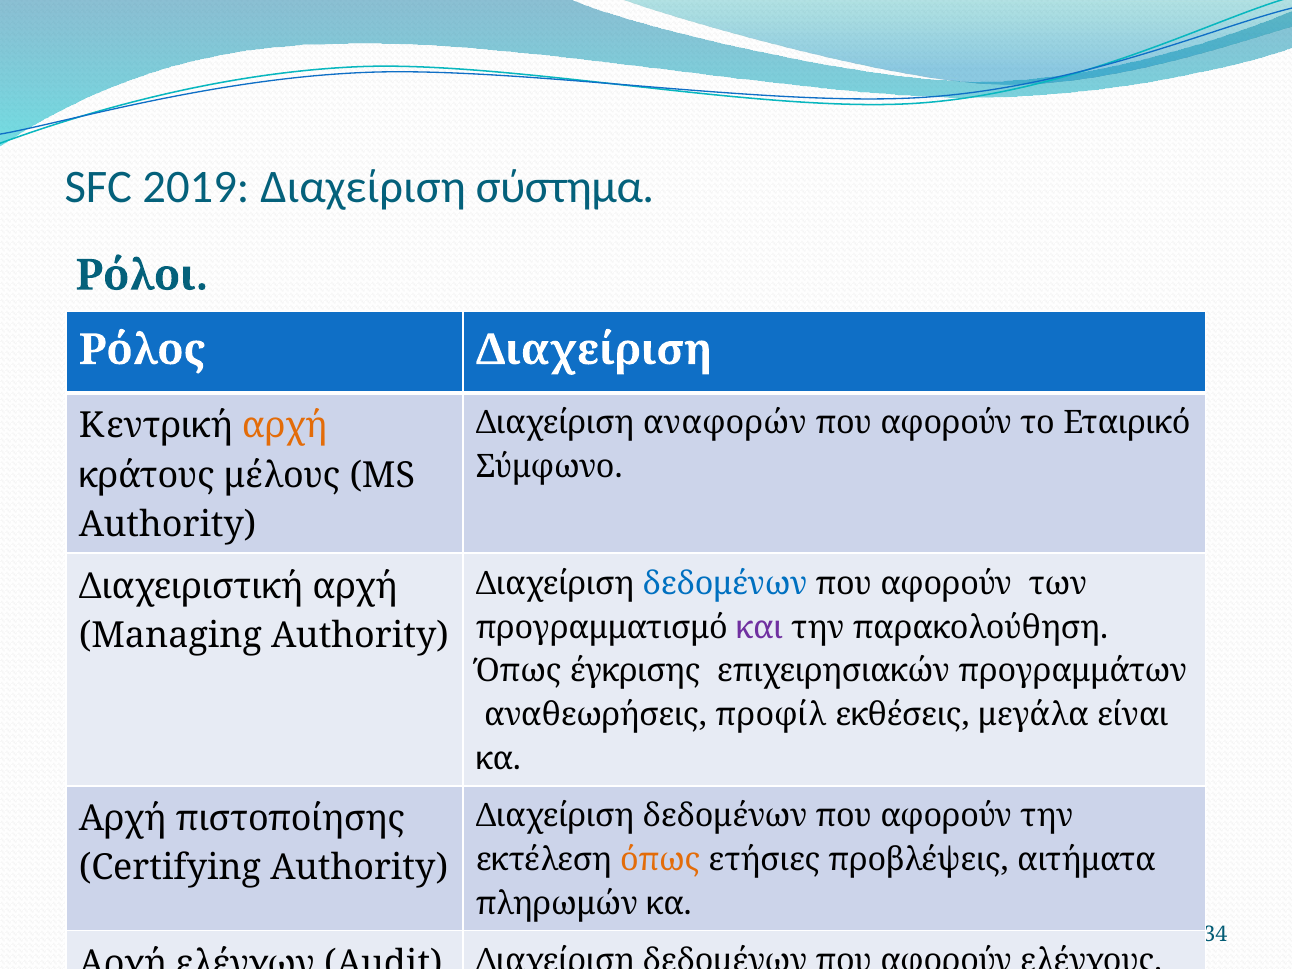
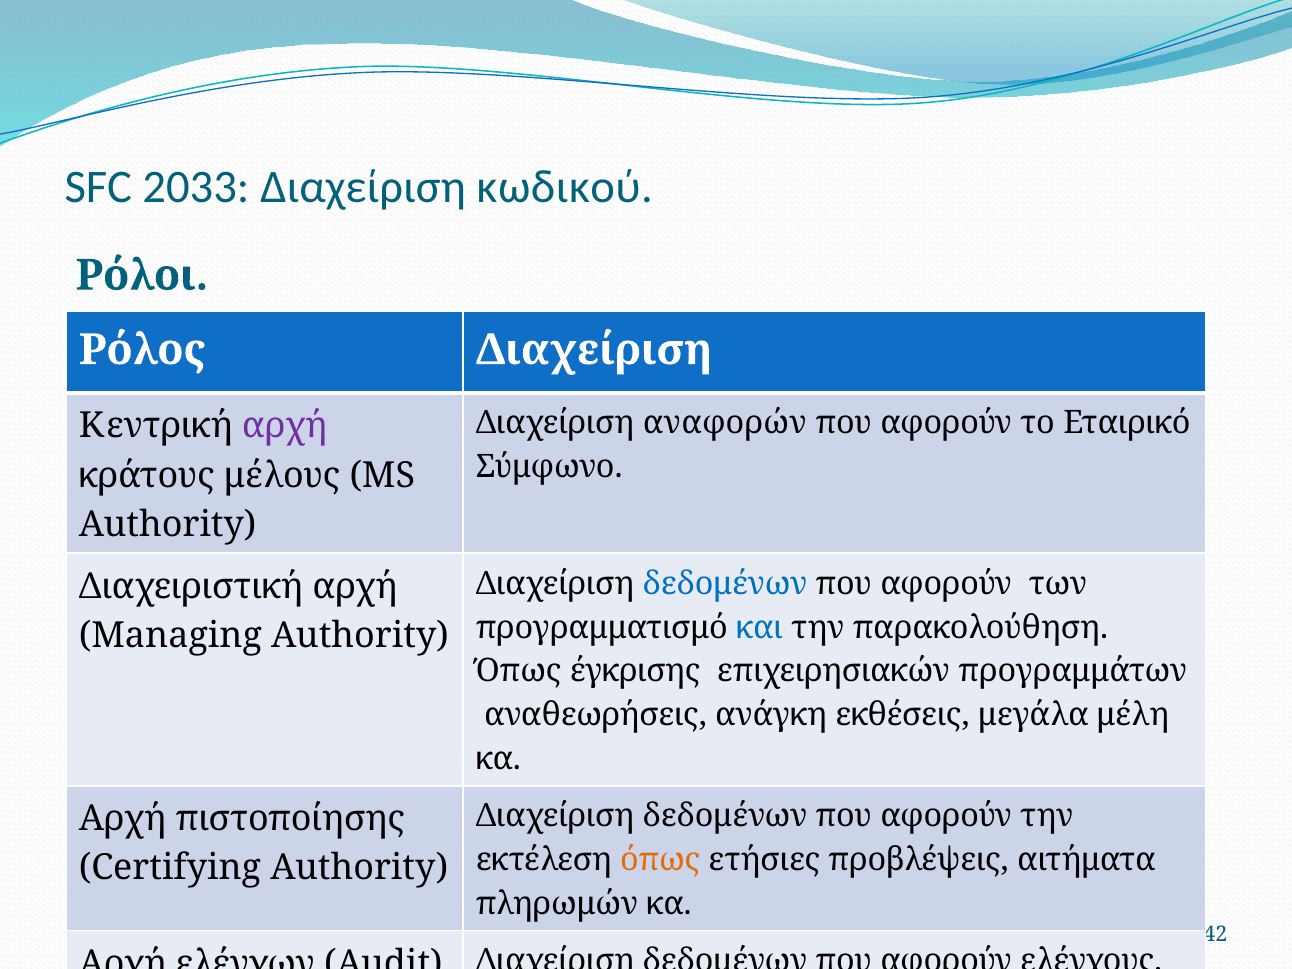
2019: 2019 -> 2033 (196, 187)
σύστημα: σύστημα -> κωδικού (565, 187)
αρχή colour: orange -> purple (285, 426)
και colour: purple -> blue (760, 627)
προφίλ: προφίλ -> ανάγκη (771, 715)
είναι: είναι -> μέλη (1133, 715)
34: 34 -> 42 (1215, 935)
